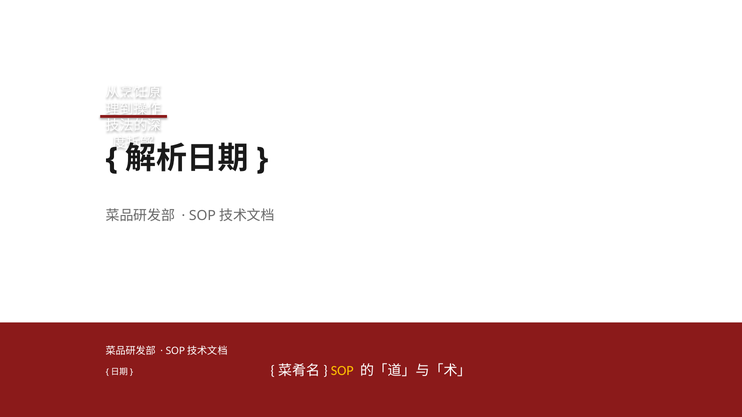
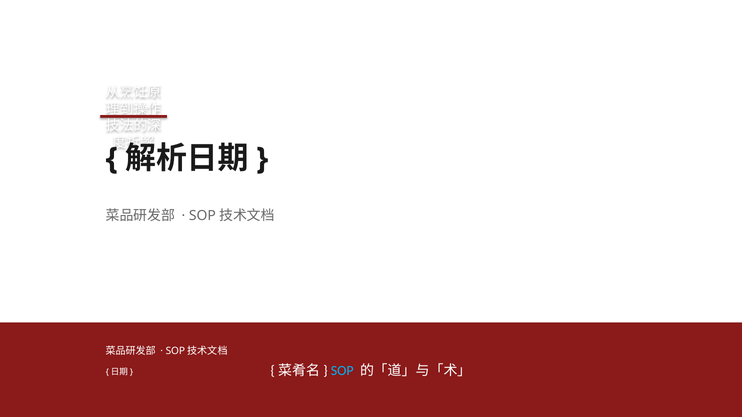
SOP colour: yellow -> light blue (342, 371)
